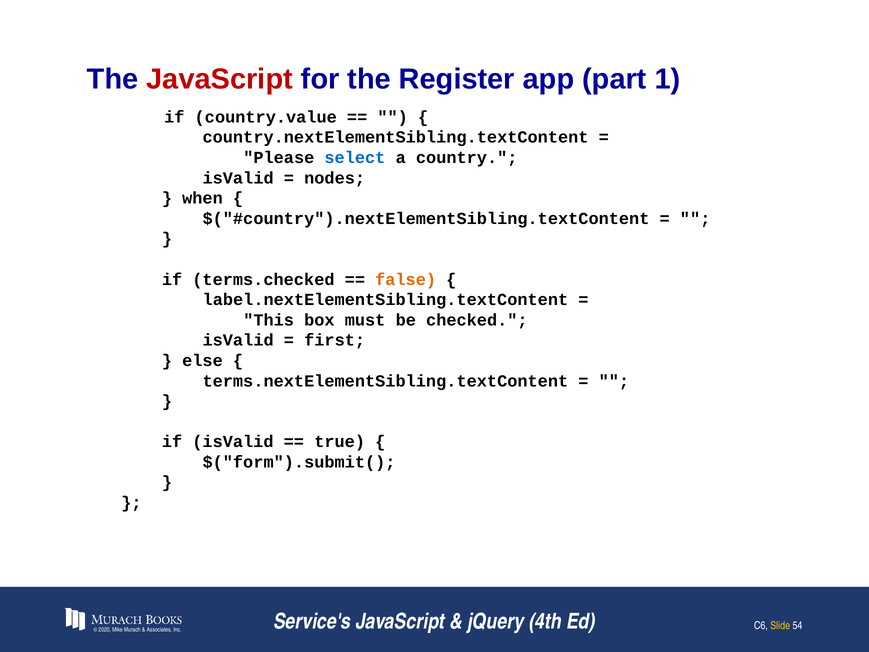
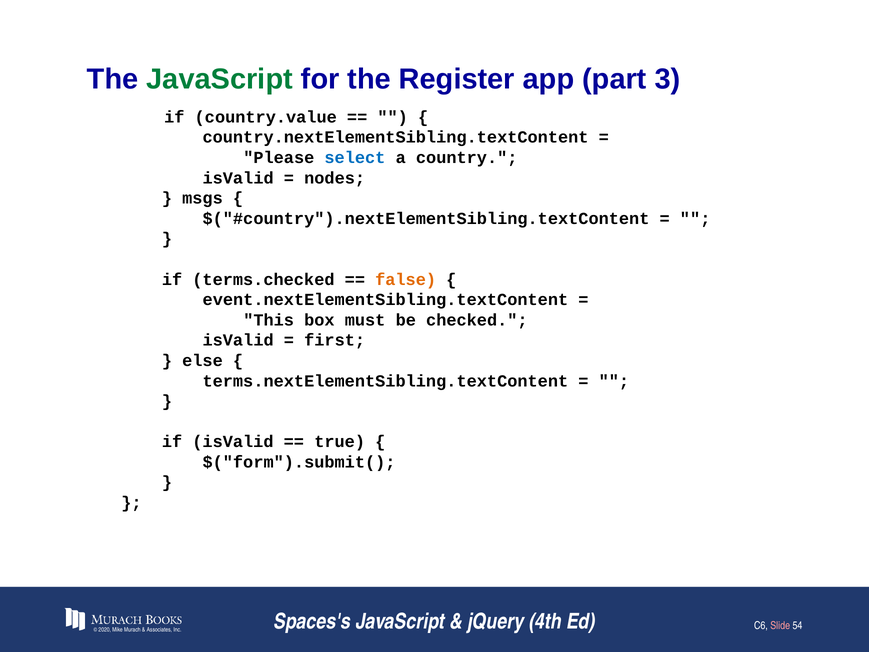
JavaScript colour: red -> green (220, 79)
1: 1 -> 3 (668, 79)
when: when -> msgs (202, 198)
label.nextElementSibling.textContent: label.nextElementSibling.textContent -> event.nextElementSibling.textContent (385, 300)
Service's: Service's -> Spaces's (312, 621)
Slide colour: yellow -> pink (780, 625)
